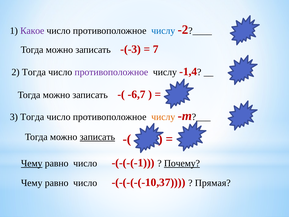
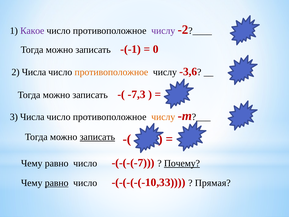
числу colour: blue -> purple (163, 31)
-(-3: -(-3 -> -(-1 (131, 49)
7: 7 -> 0 (156, 49)
2 Тогда: Тогда -> Числа (34, 72)
противоположное colour: purple -> orange (111, 72)
-1,4: -1,4 -> -3,6 (188, 72)
-6,7: -6,7 -> -7,3 (137, 94)
3 Тогда: Тогда -> Числа (32, 117)
Чему underline: present -> none (32, 163)
-(-(-(-1: -(-(-(-1 -> -(-(-(-7 (133, 163)
равно underline: none -> present (57, 183)
-(-(-(-(-10,37: -(-(-(-(-10,37 -> -(-(-(-(-10,33 (148, 182)
